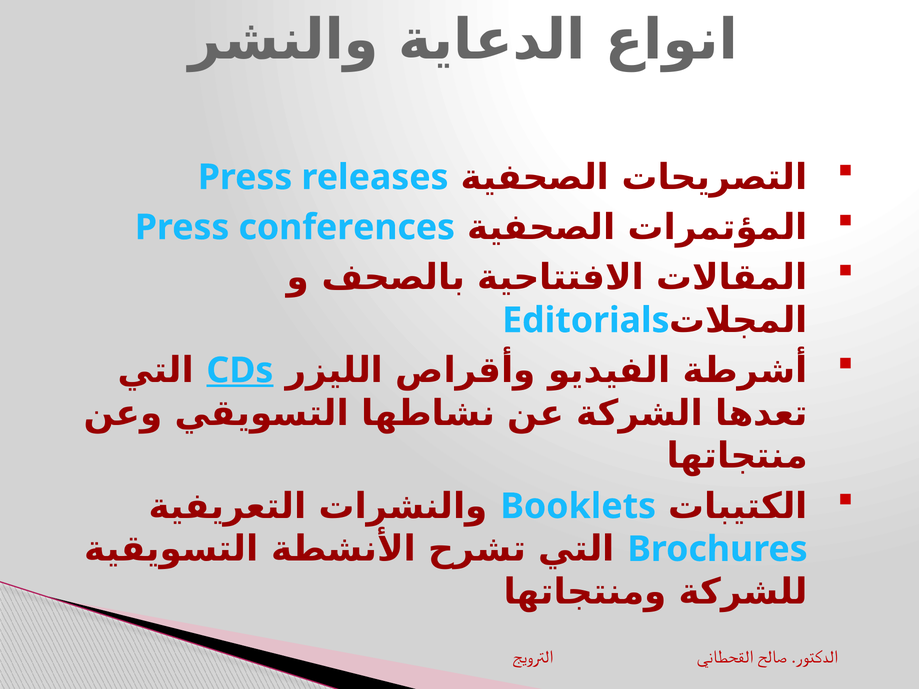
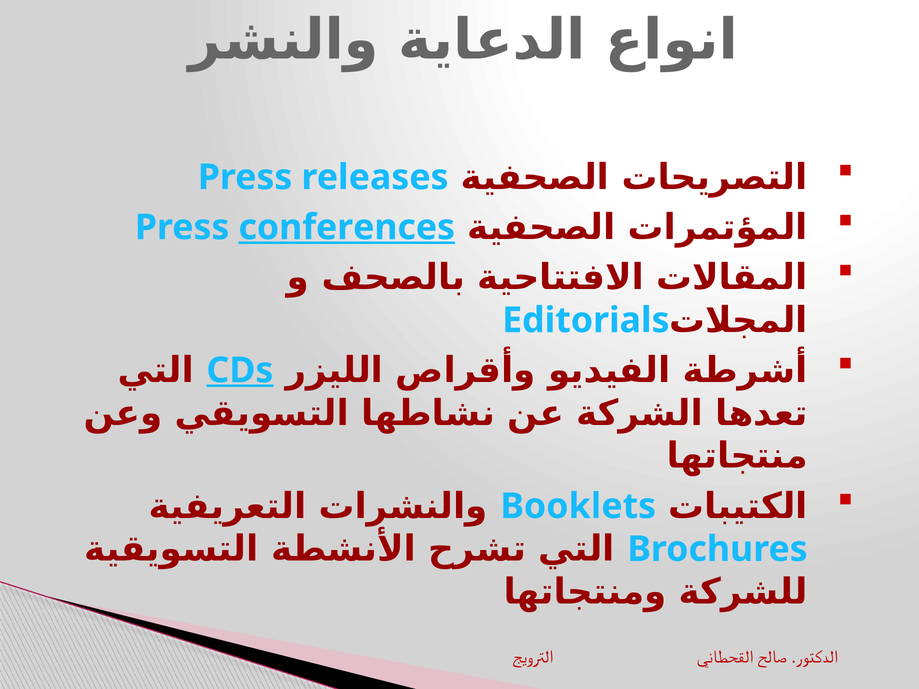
conferences underline: none -> present (347, 227)
